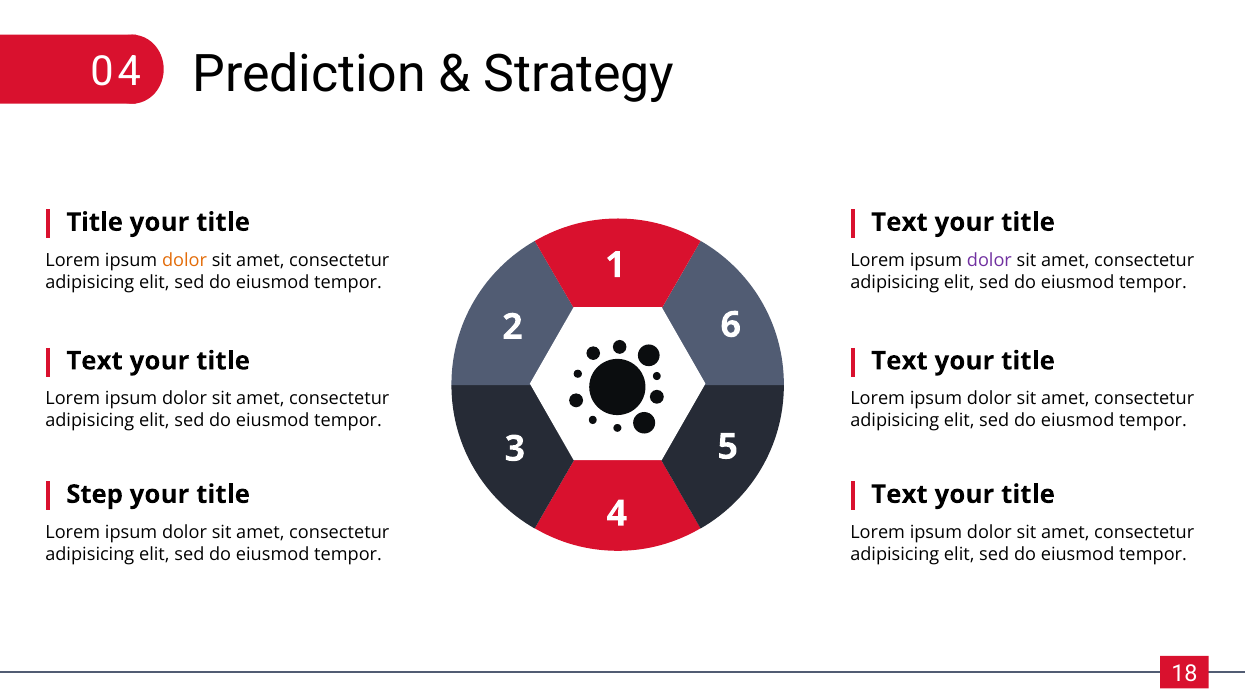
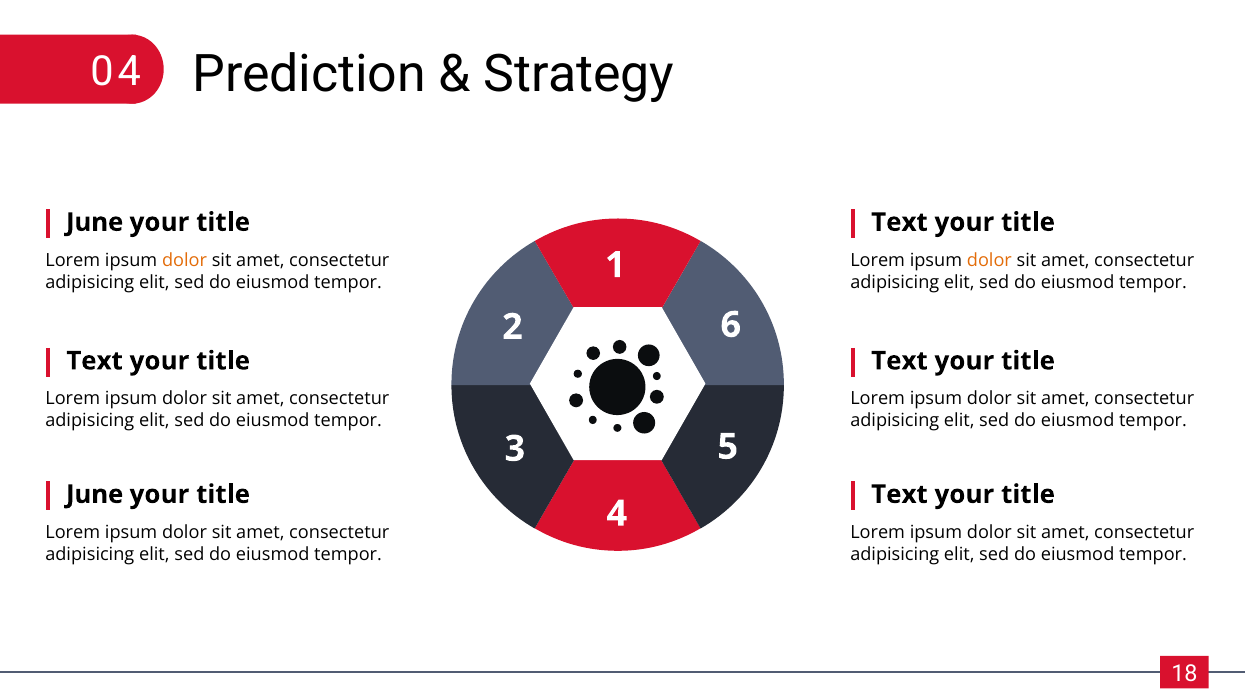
Title: Title -> June (95, 222)
dolor colour: purple -> orange (989, 260)
Step: Step -> June (95, 495)
